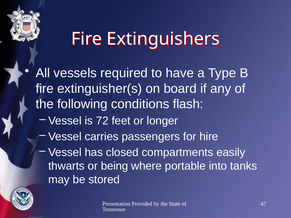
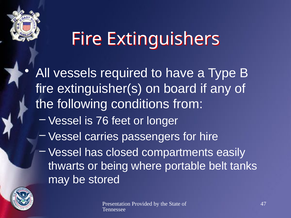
flash: flash -> from (188, 104)
72: 72 -> 76 (102, 121)
into: into -> belt (218, 166)
